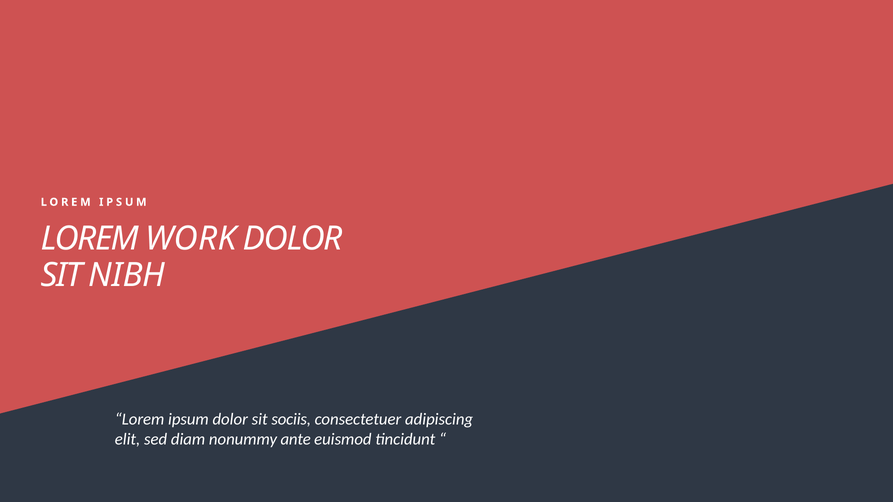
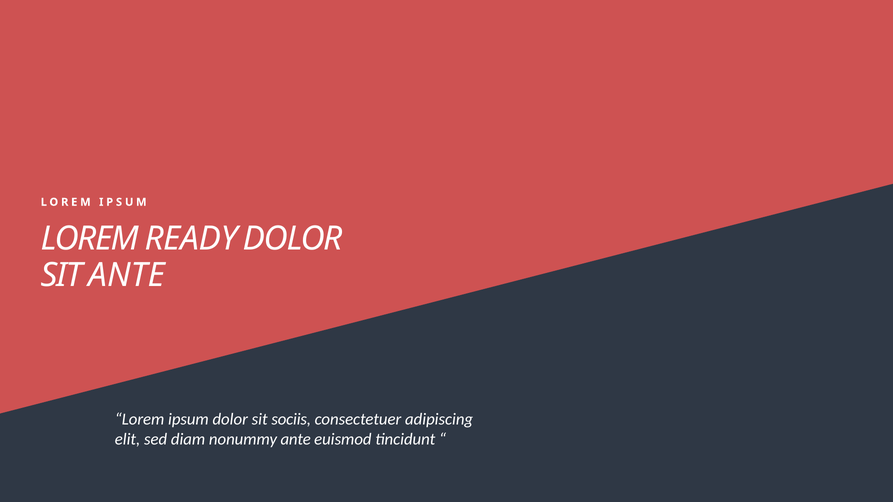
WORK: WORK -> READY (191, 239)
SIT NIBH: NIBH -> ANTE (127, 275)
